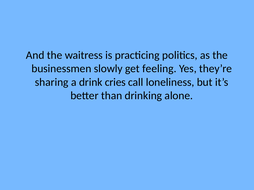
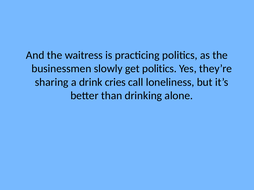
get feeling: feeling -> politics (159, 69)
